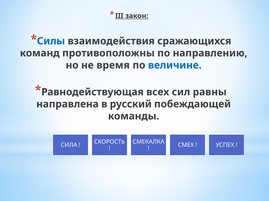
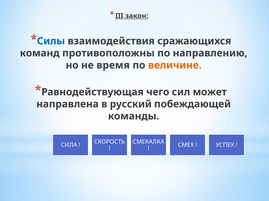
величине colour: blue -> orange (175, 65)
всех: всех -> чего (158, 92)
равны: равны -> может (210, 92)
